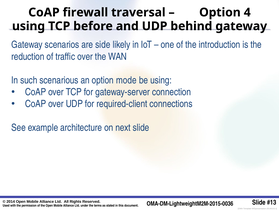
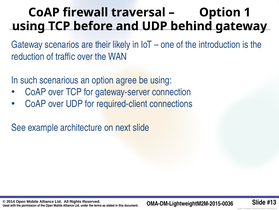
4: 4 -> 1 (247, 12)
side: side -> their (103, 45)
mode: mode -> agree (126, 80)
